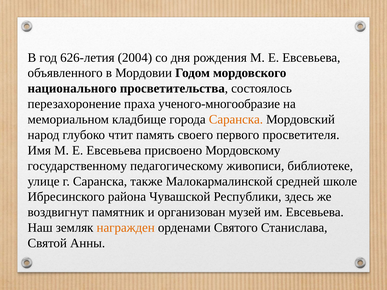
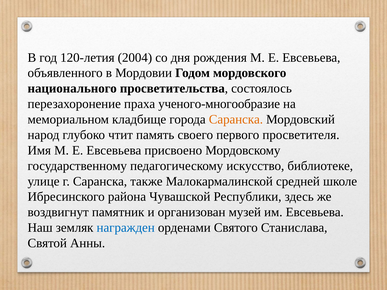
626-летия: 626-летия -> 120-летия (87, 58)
живописи: живописи -> искусство (255, 166)
награжден colour: orange -> blue (126, 228)
